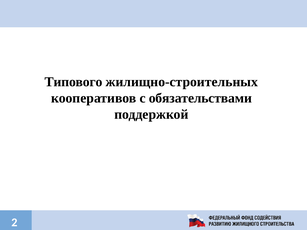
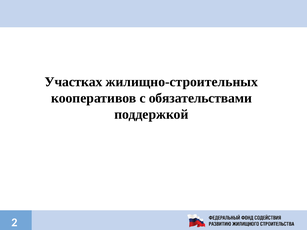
Типового: Типового -> Участках (74, 82)
